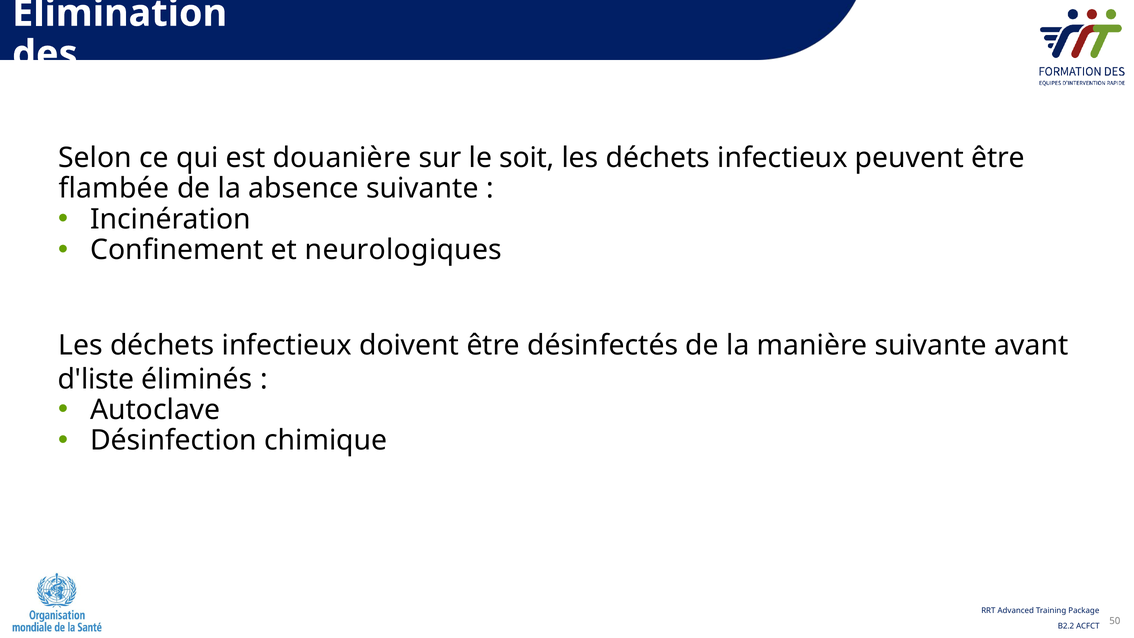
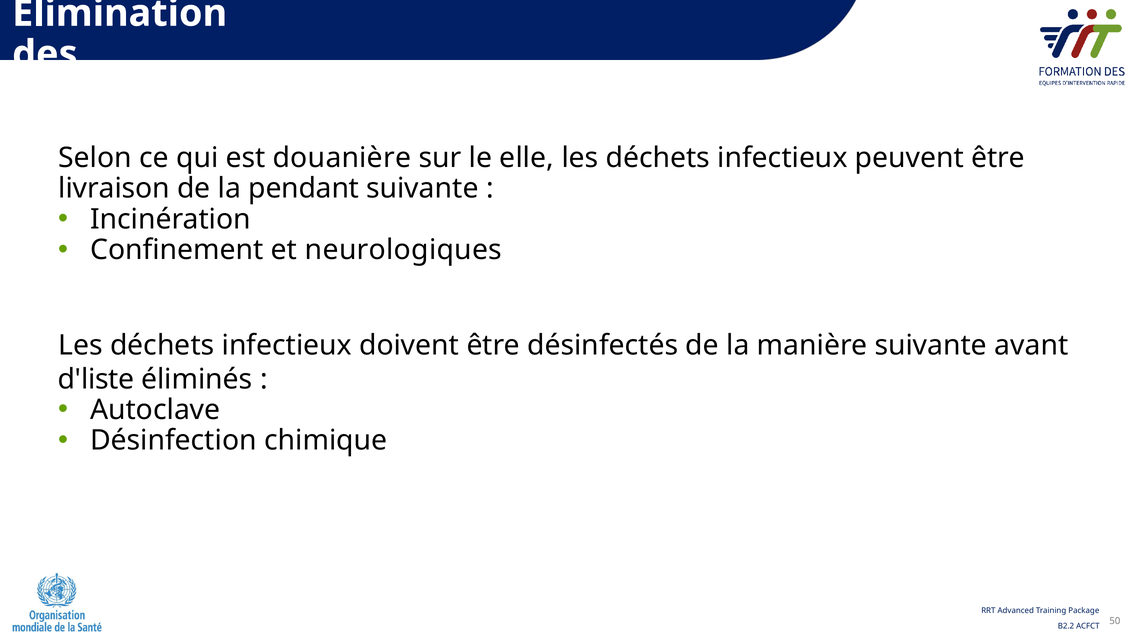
soit: soit -> elle (527, 158)
flambée: flambée -> livraison (114, 189)
absence: absence -> pendant (304, 189)
